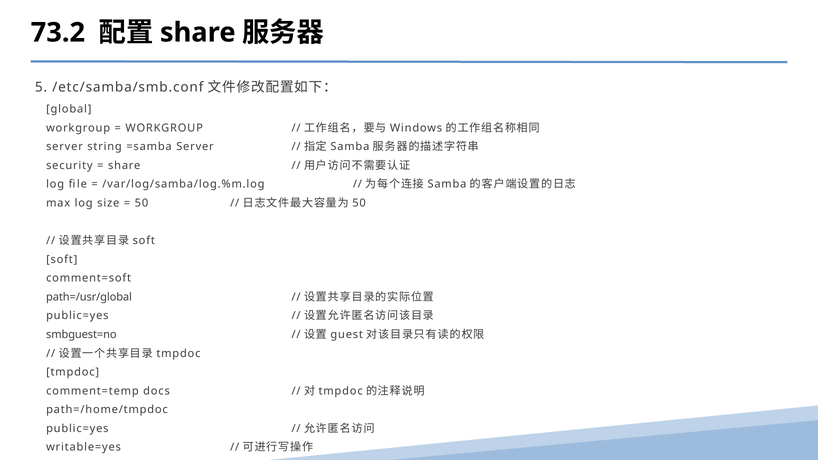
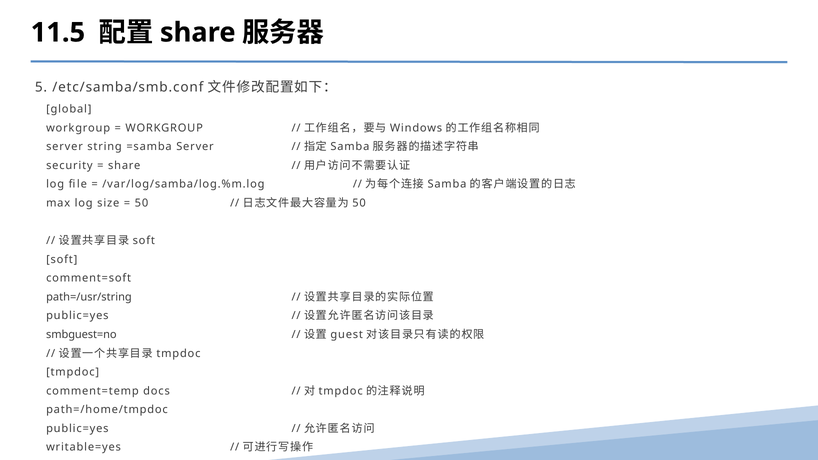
73.2: 73.2 -> 11.5 (58, 33)
path=/usr/global: path=/usr/global -> path=/usr/string (89, 297)
